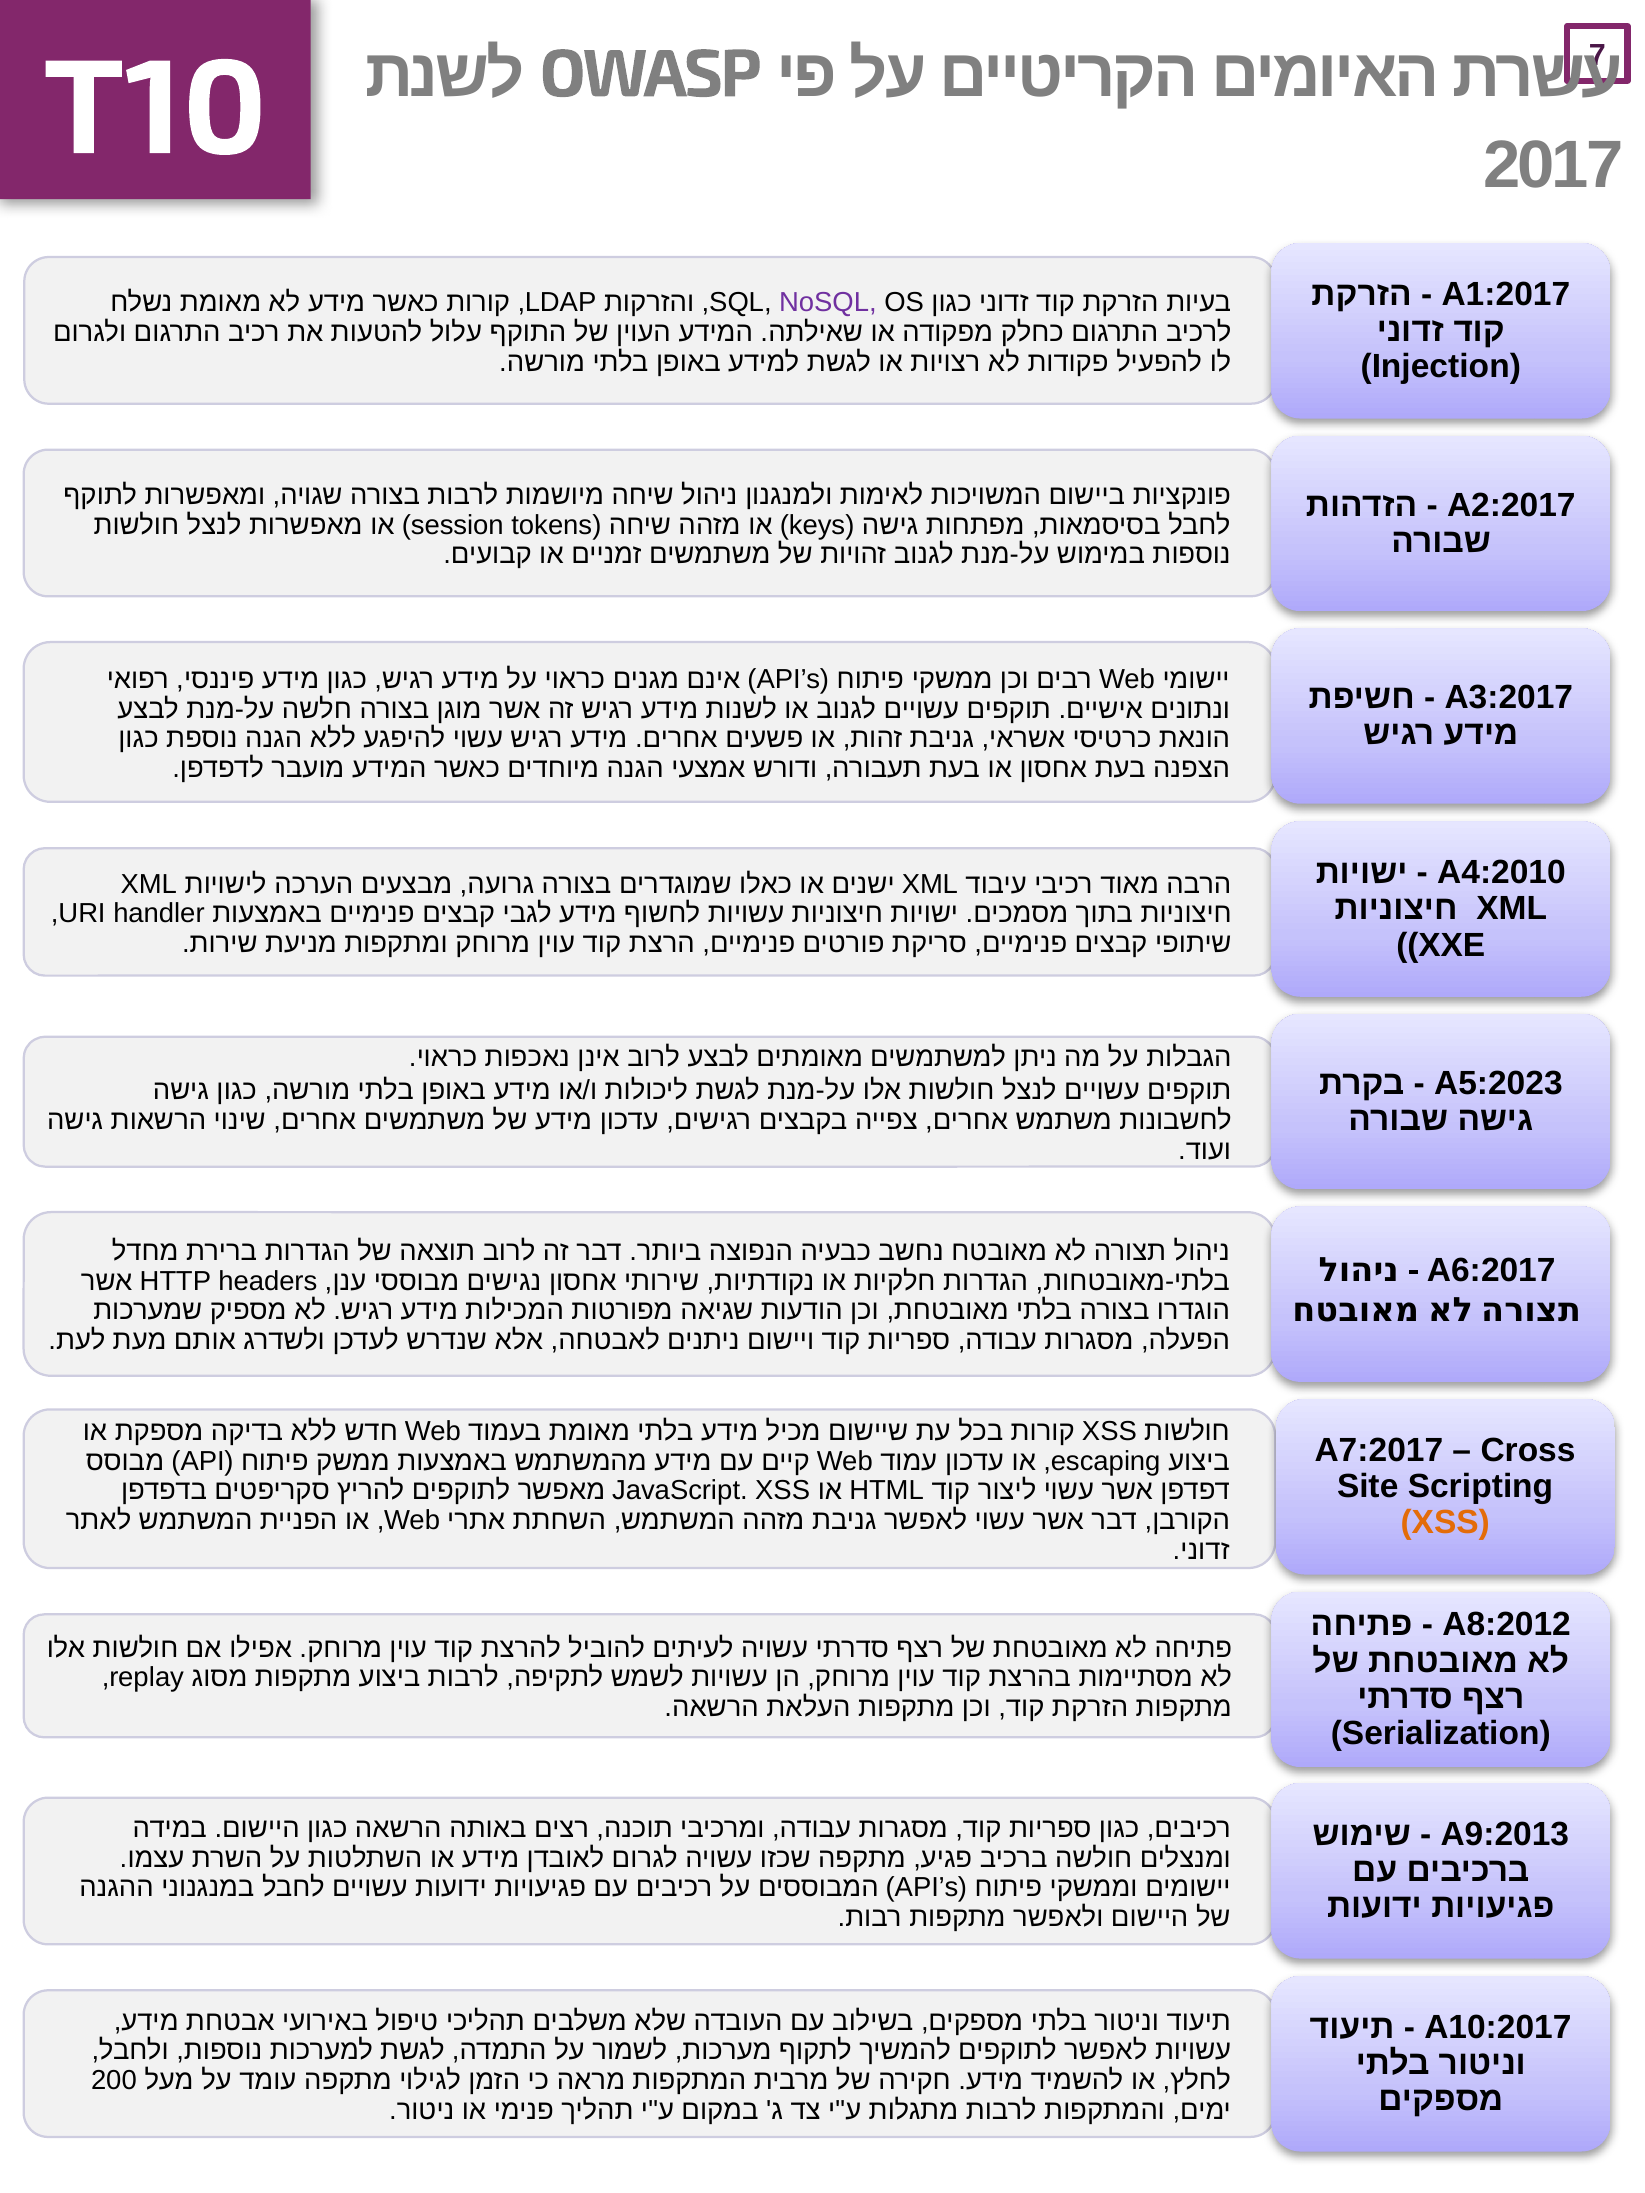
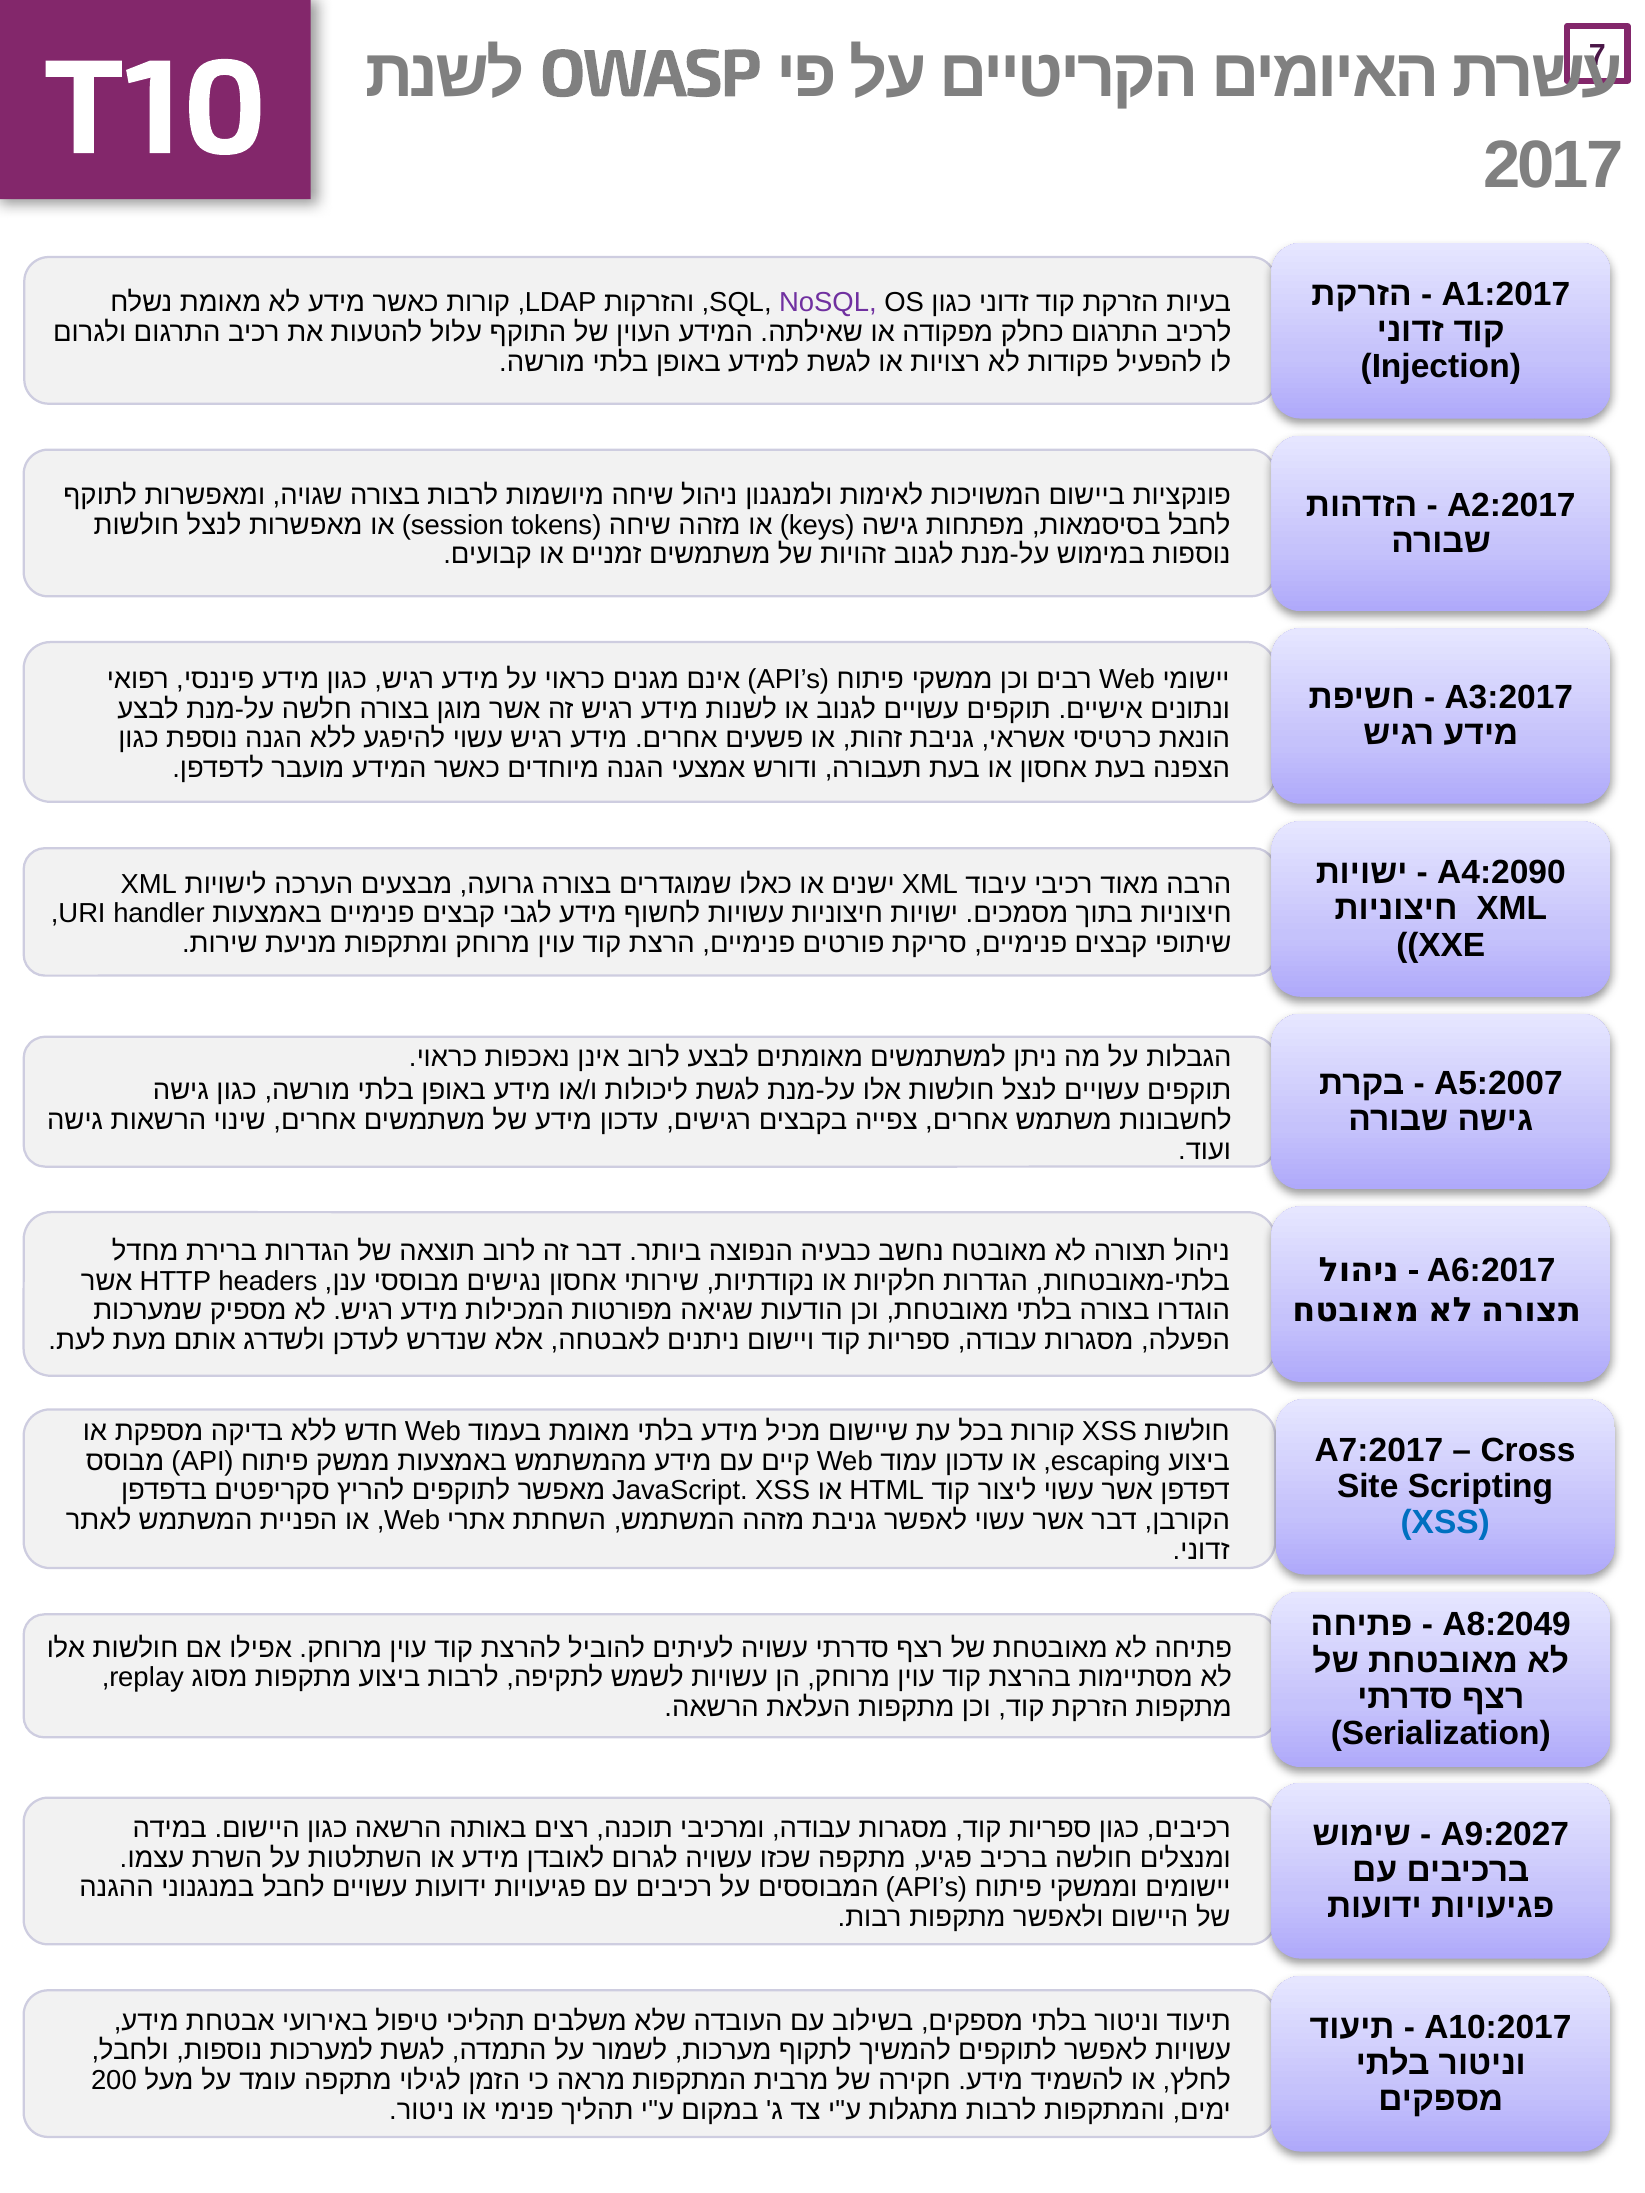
A4:2010: A4:2010 -> A4:2090 (1501, 873)
A5:2023: A5:2023 -> A5:2007 (1498, 1083)
XSS colour: orange -> blue (1445, 1523)
A8:2012: A8:2012 -> A8:2049 (1507, 1625)
A9:2013: A9:2013 -> A9:2027 (1505, 1835)
